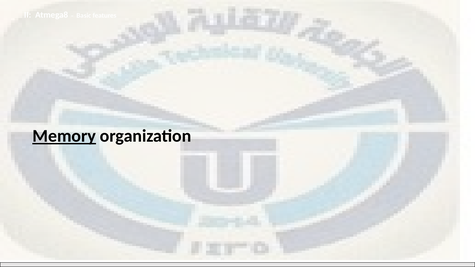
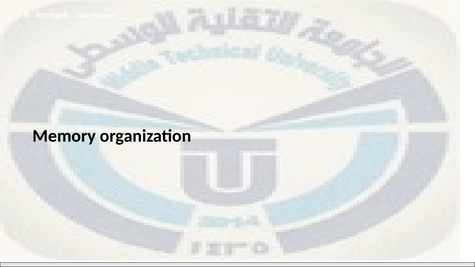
Memory underline: present -> none (64, 136)
